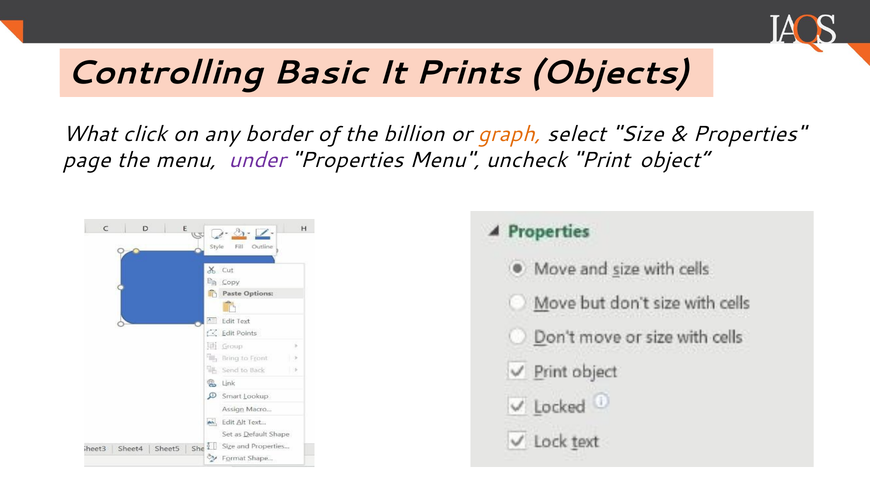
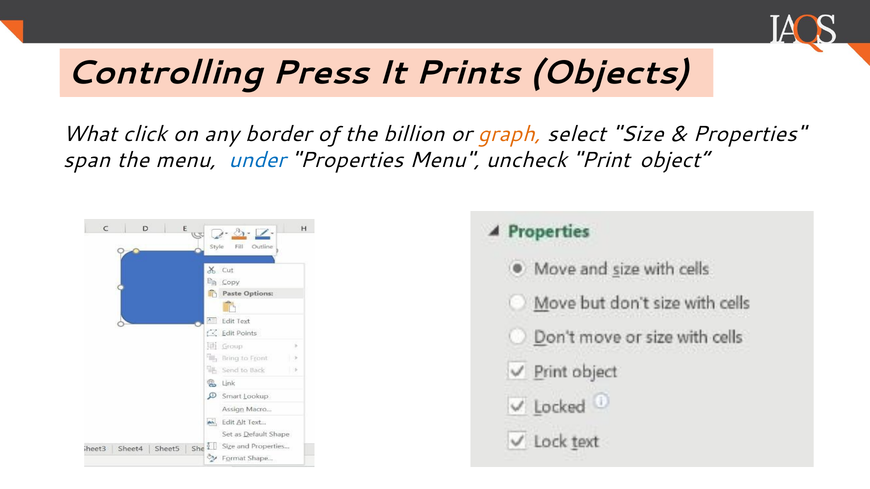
Basic: Basic -> Press (320, 73)
page: page -> span (87, 160)
under colour: purple -> blue (257, 160)
